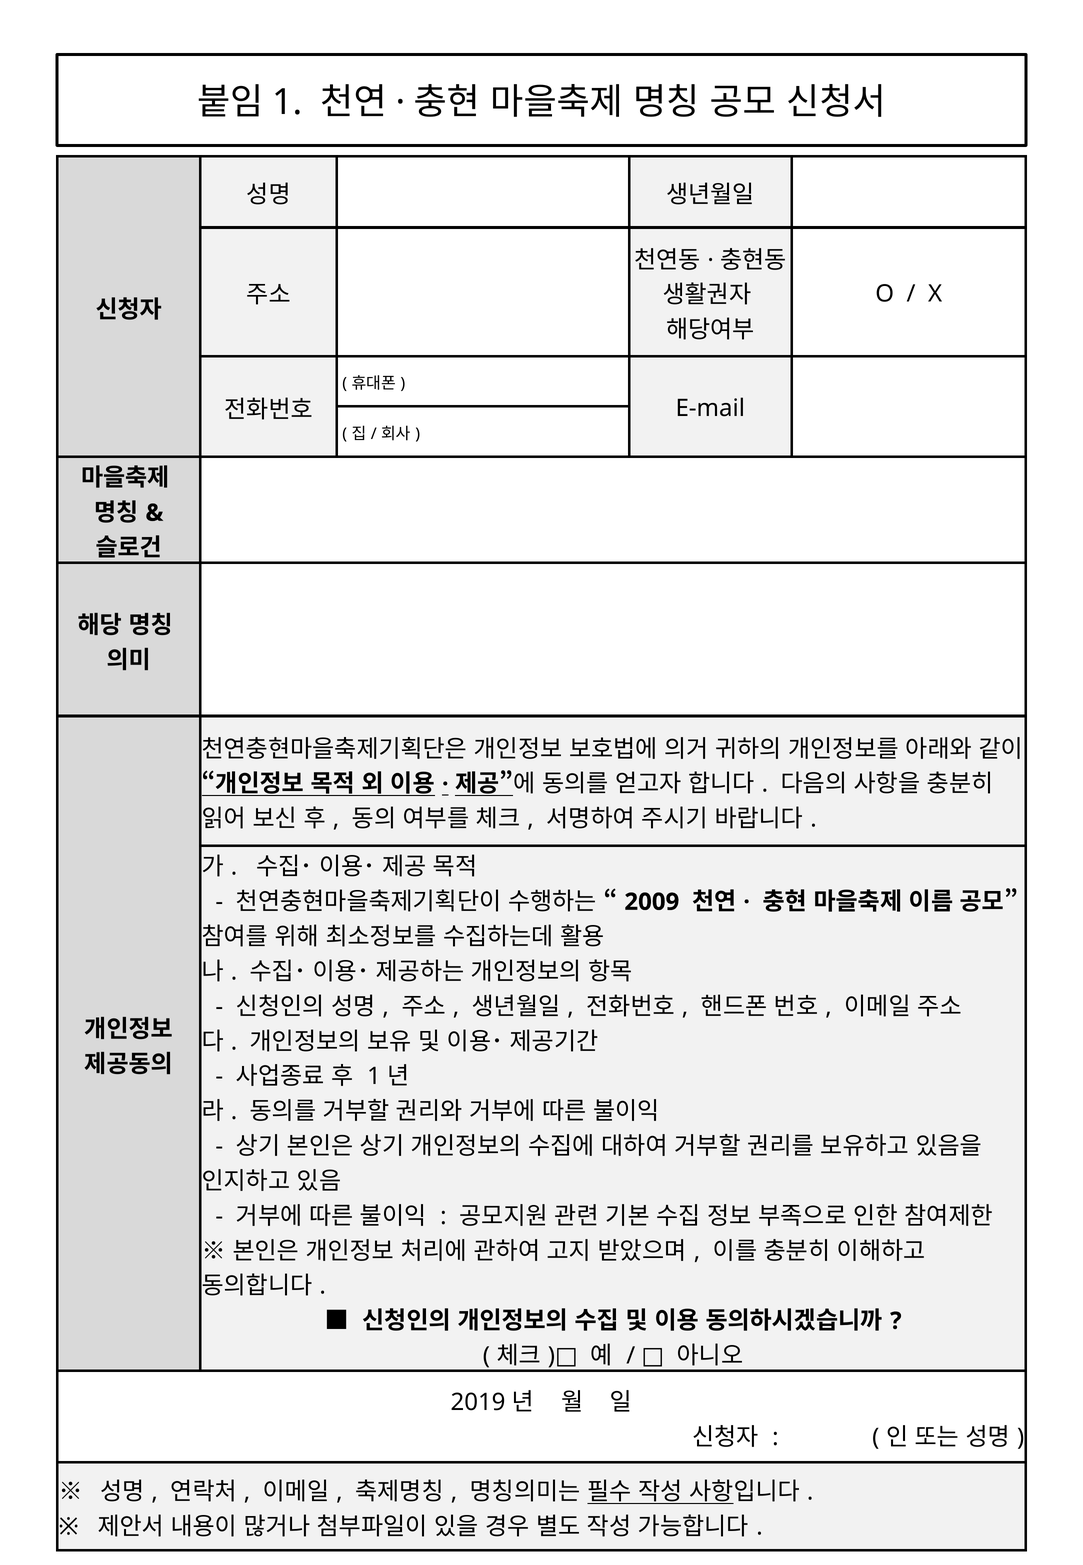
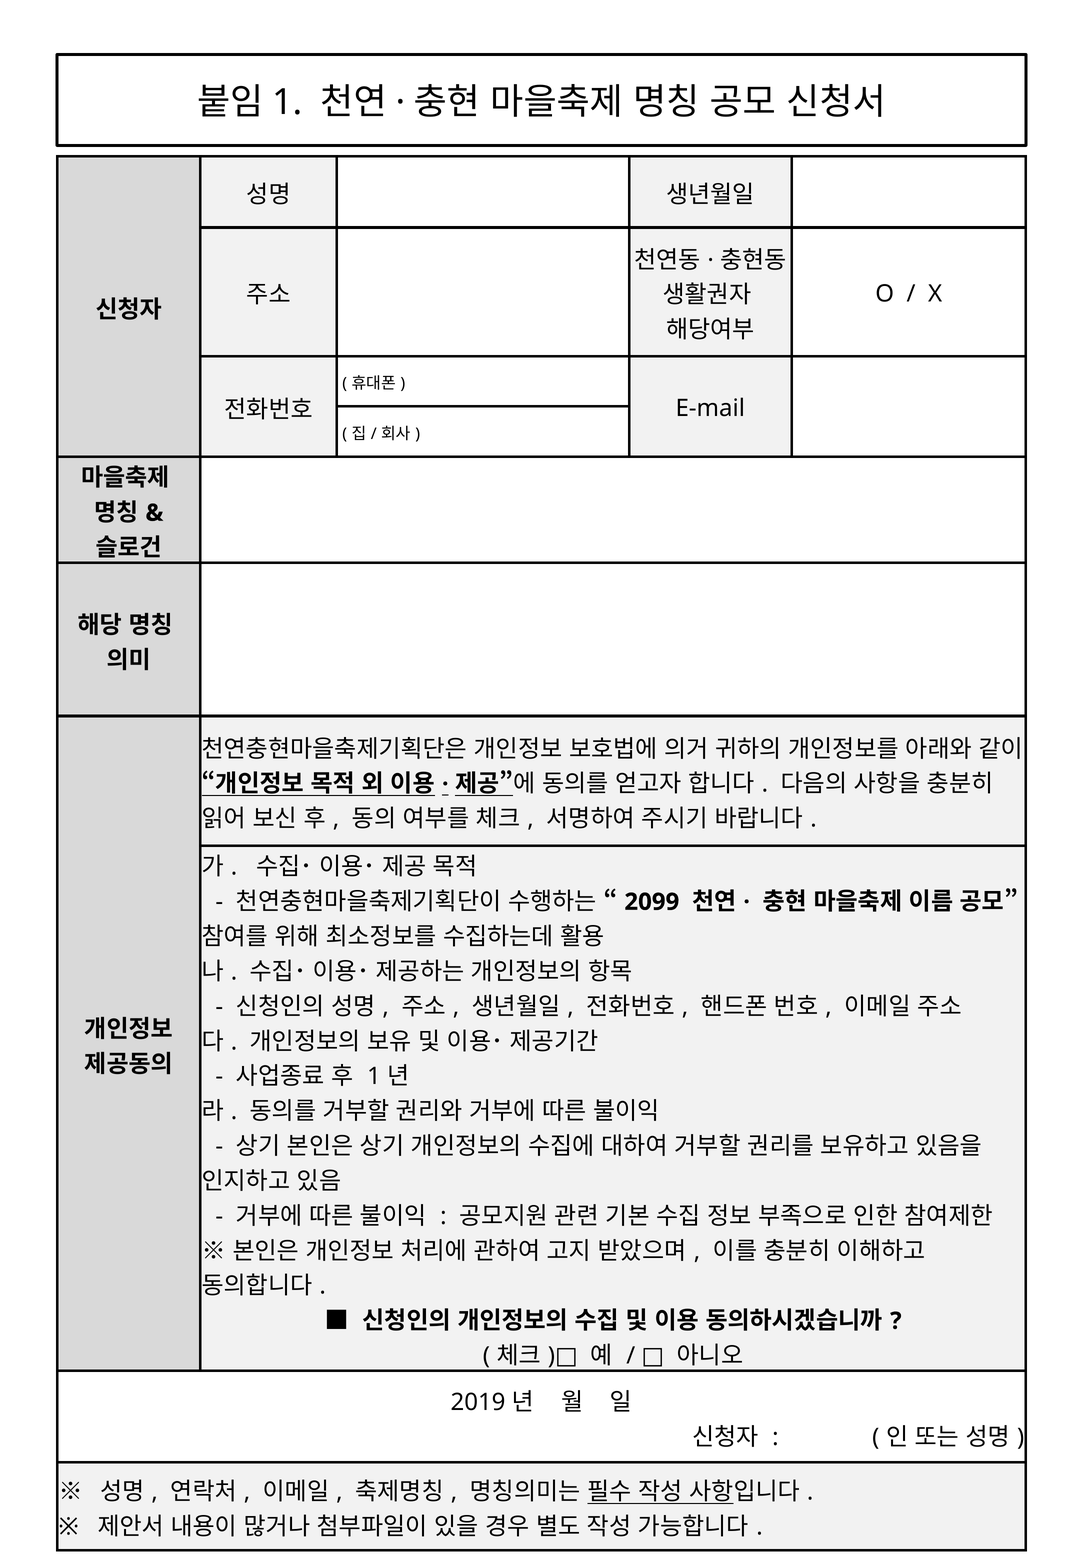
2009: 2009 -> 2099 (652, 902)
